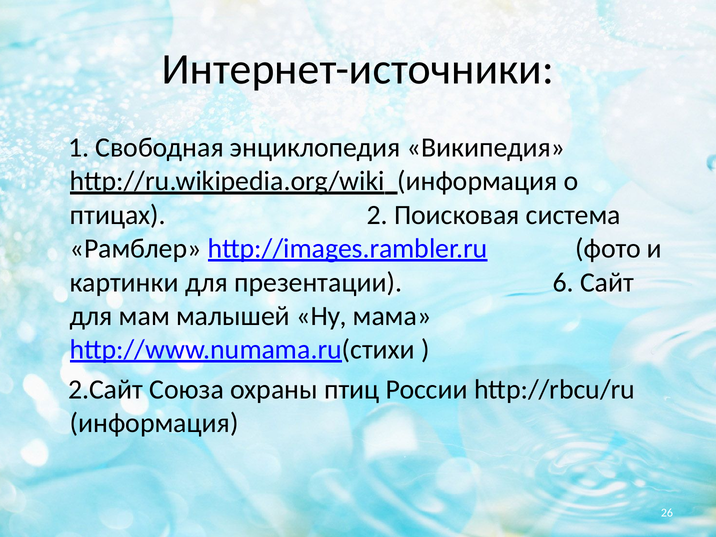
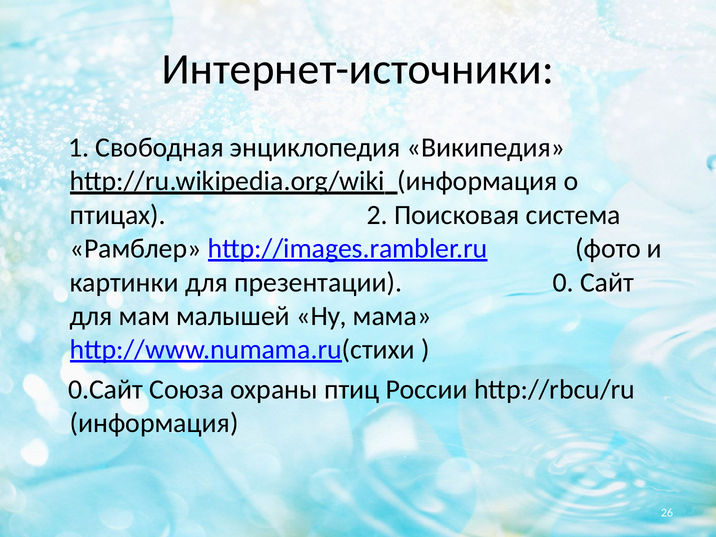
6: 6 -> 0 (563, 282)
2.Сайт: 2.Сайт -> 0.Сайт (106, 390)
